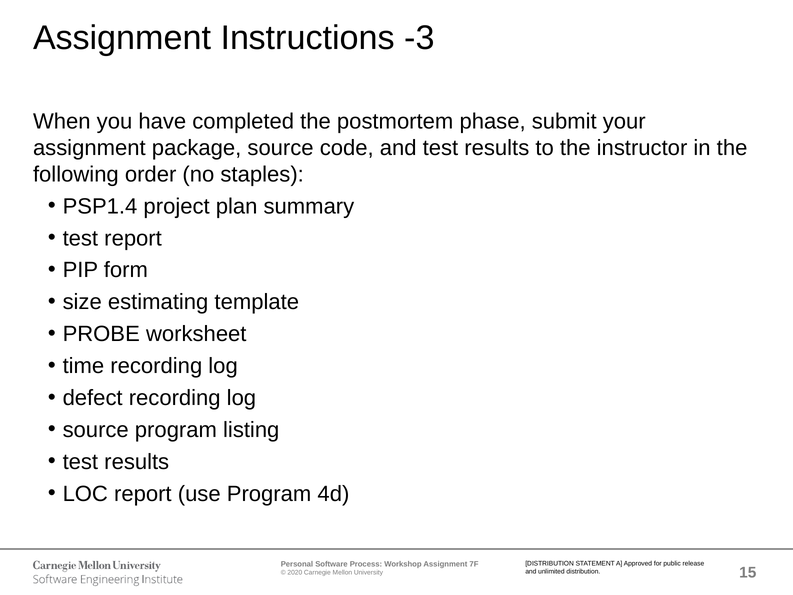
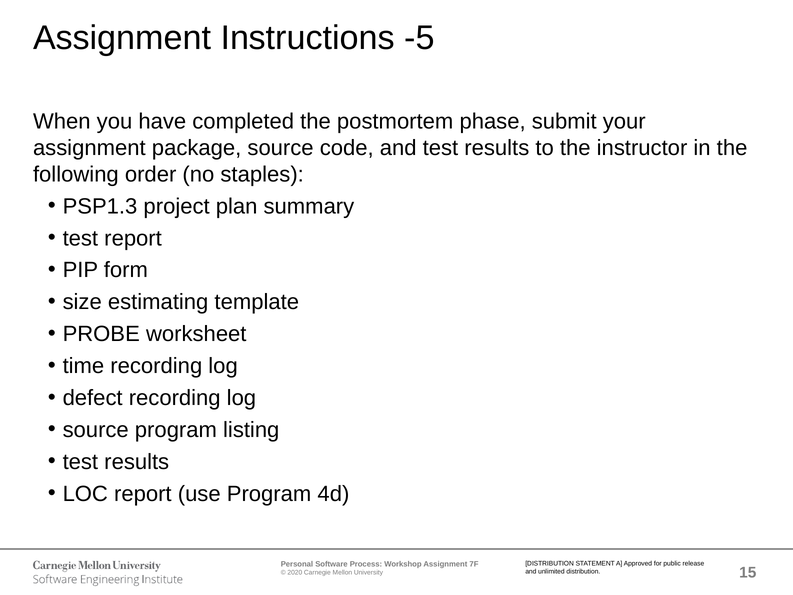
-3: -3 -> -5 (419, 38)
PSP1.4: PSP1.4 -> PSP1.3 (100, 206)
